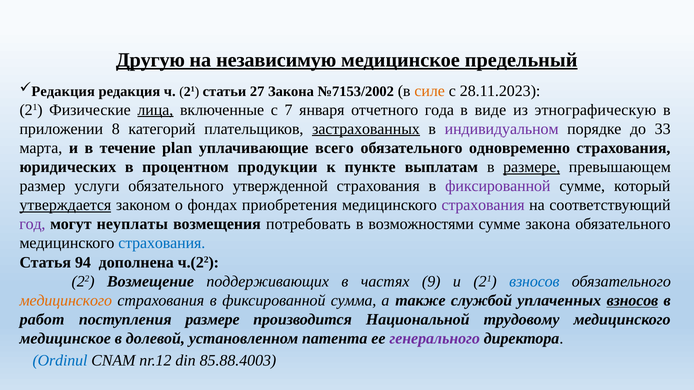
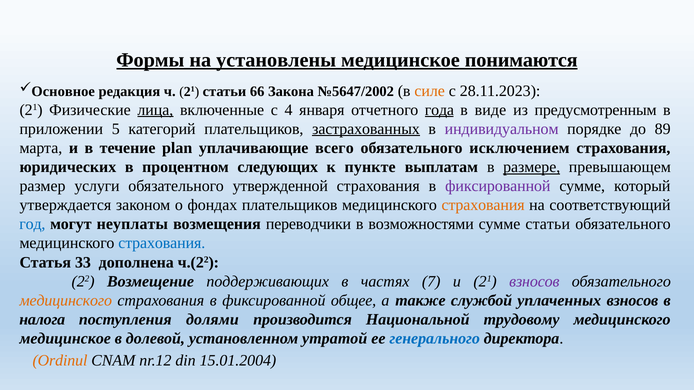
Другую: Другую -> Формы (150, 60)
независимую: независимую -> установлены (276, 60)
предельный: предельный -> понимаются (521, 60)
Редакция: Редакция -> Основное (63, 91)
27: 27 -> 66 (257, 91)
№7153/2002: №7153/2002 -> №5647/2002 (356, 91)
7: 7 -> 4 (289, 110)
года underline: none -> present (439, 110)
этнографическую: этнографическую -> предусмотренным (596, 110)
8: 8 -> 5 (116, 129)
33: 33 -> 89 (663, 129)
одновременно: одновременно -> исключением (519, 148)
продукции: продукции -> следующих (278, 167)
утверждается underline: present -> none (65, 205)
фондах приобретения: приобретения -> плательщиков (290, 205)
страхования colour: purple -> orange (483, 205)
год colour: purple -> blue (32, 224)
потребовать: потребовать -> переводчики (309, 224)
сумме закона: закона -> статьи (548, 224)
94: 94 -> 33 (83, 263)
9: 9 -> 7 (431, 282)
взносов colour: blue -> purple (534, 282)
сумма: сумма -> общее (354, 301)
взносов underline: present -> none (632, 301)
работ: работ -> налога (42, 320)
поступления размере: размере -> долями (212, 320)
патента: патента -> утратой (335, 339)
генерального colour: purple -> blue (435, 339)
Ordinul colour: blue -> orange (60, 361)
85.88.4003: 85.88.4003 -> 15.01.2004 (238, 361)
